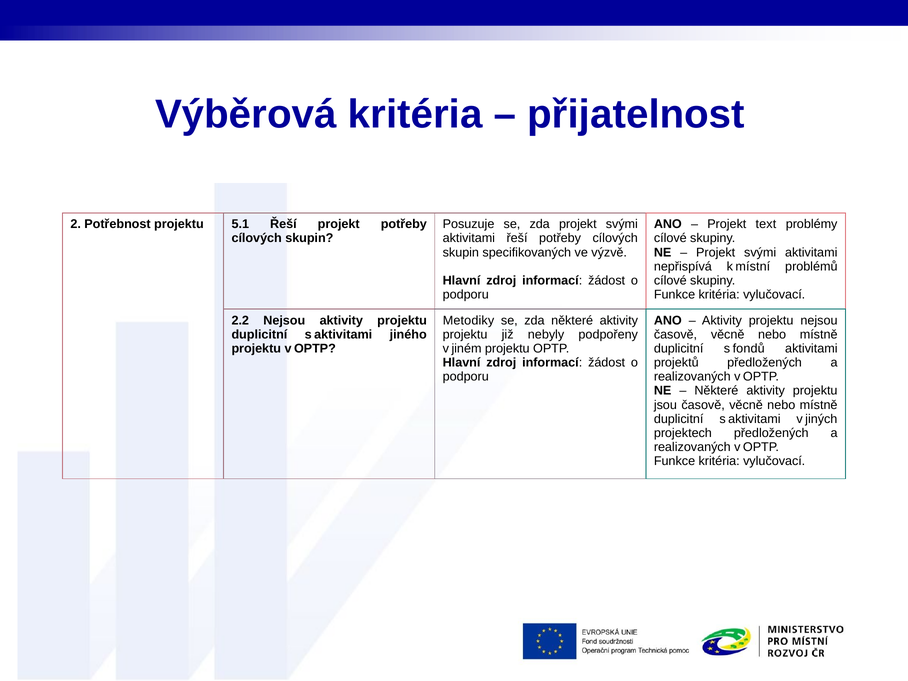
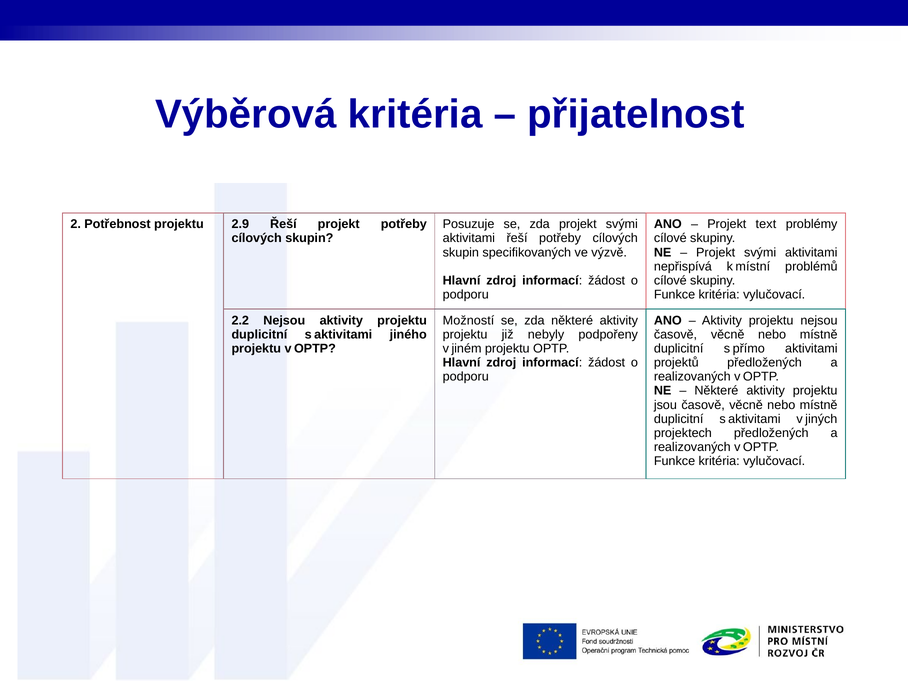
5.1: 5.1 -> 2.9 (240, 224)
Metodiky: Metodiky -> Možností (469, 320)
fondů: fondů -> přímo (749, 349)
